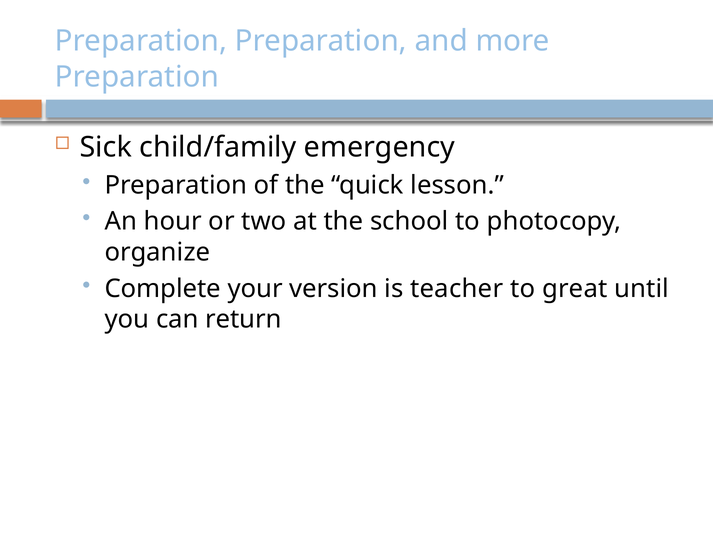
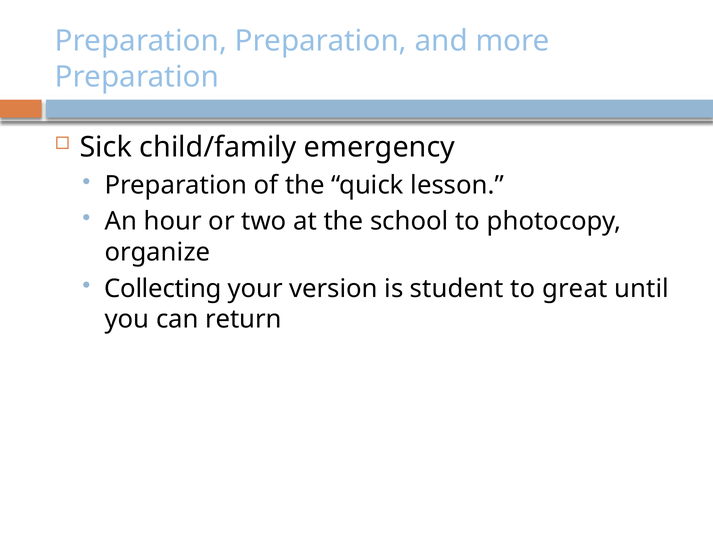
Complete: Complete -> Collecting (163, 289)
teacher: teacher -> student (457, 289)
